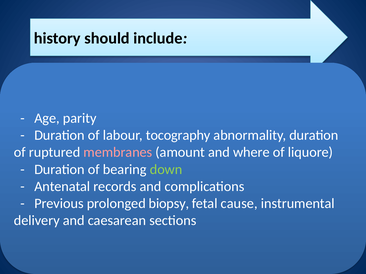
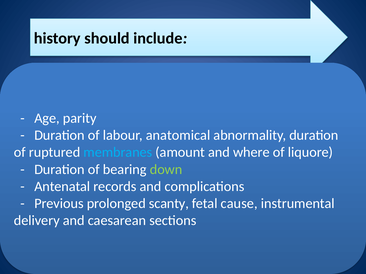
tocography: tocography -> anatomical (178, 135)
membranes colour: pink -> light blue (118, 153)
biopsy: biopsy -> scanty (169, 204)
